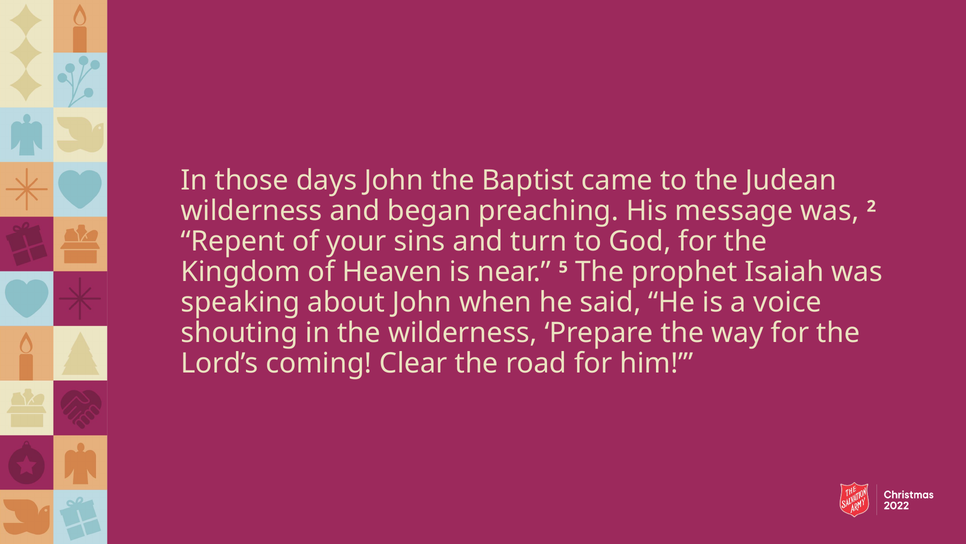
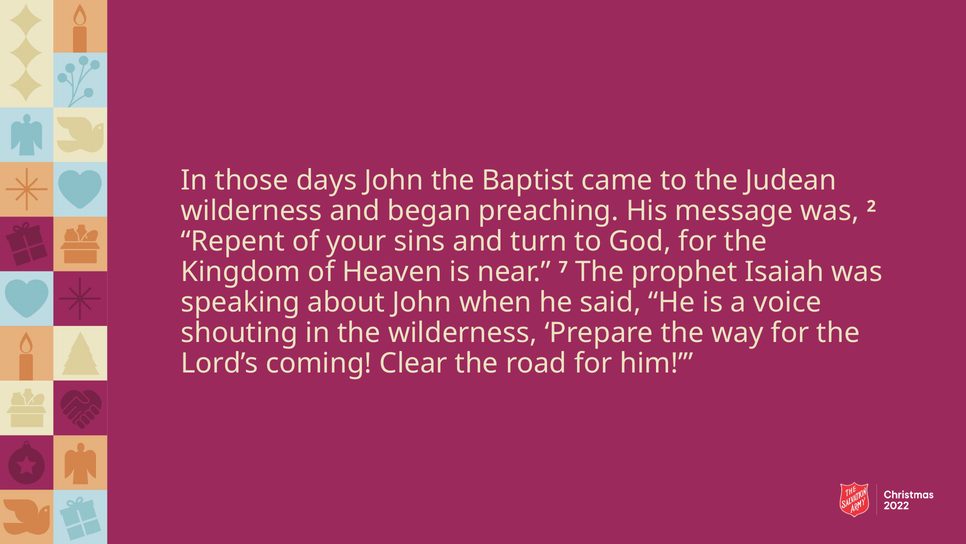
5: 5 -> 7 (563, 267)
